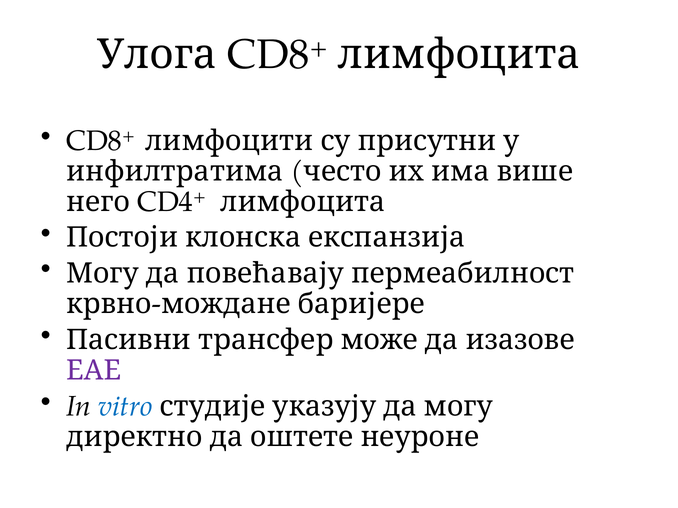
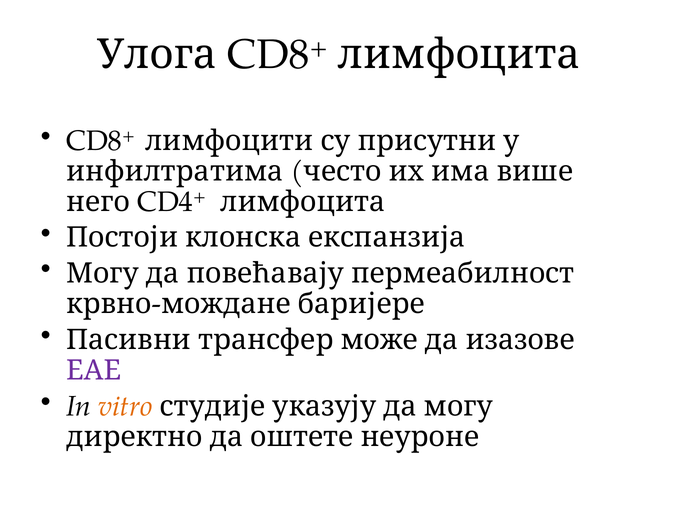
vitro colour: blue -> orange (125, 407)
